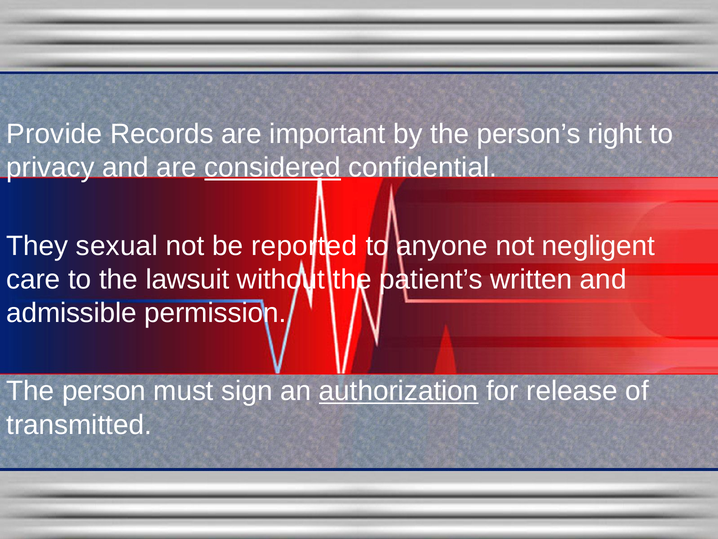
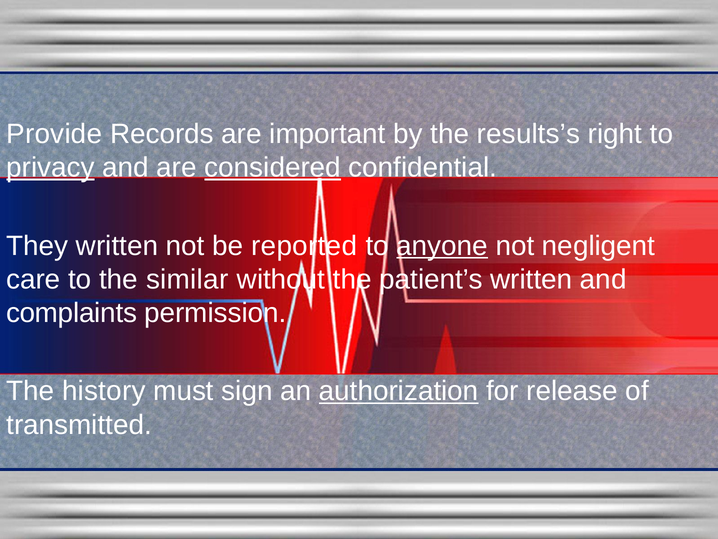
person’s: person’s -> results’s (529, 134)
privacy underline: none -> present (50, 167)
They sexual: sexual -> written (117, 246)
anyone underline: none -> present (442, 246)
lawsuit: lawsuit -> similar (187, 279)
admissible: admissible -> complaints (72, 313)
person: person -> history (104, 391)
